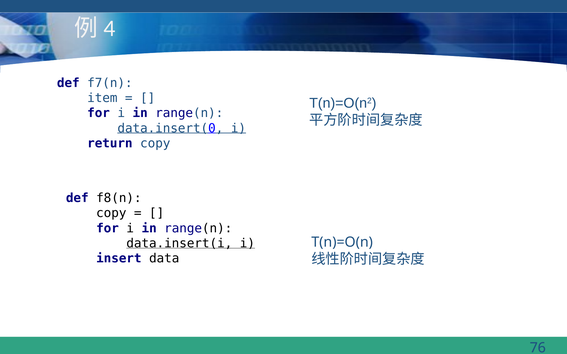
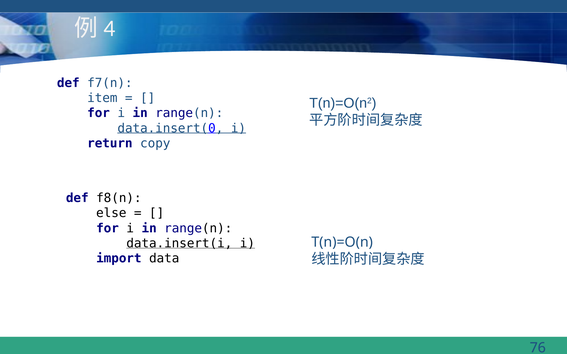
copy: copy -> else (111, 213)
insert: insert -> import (119, 259)
